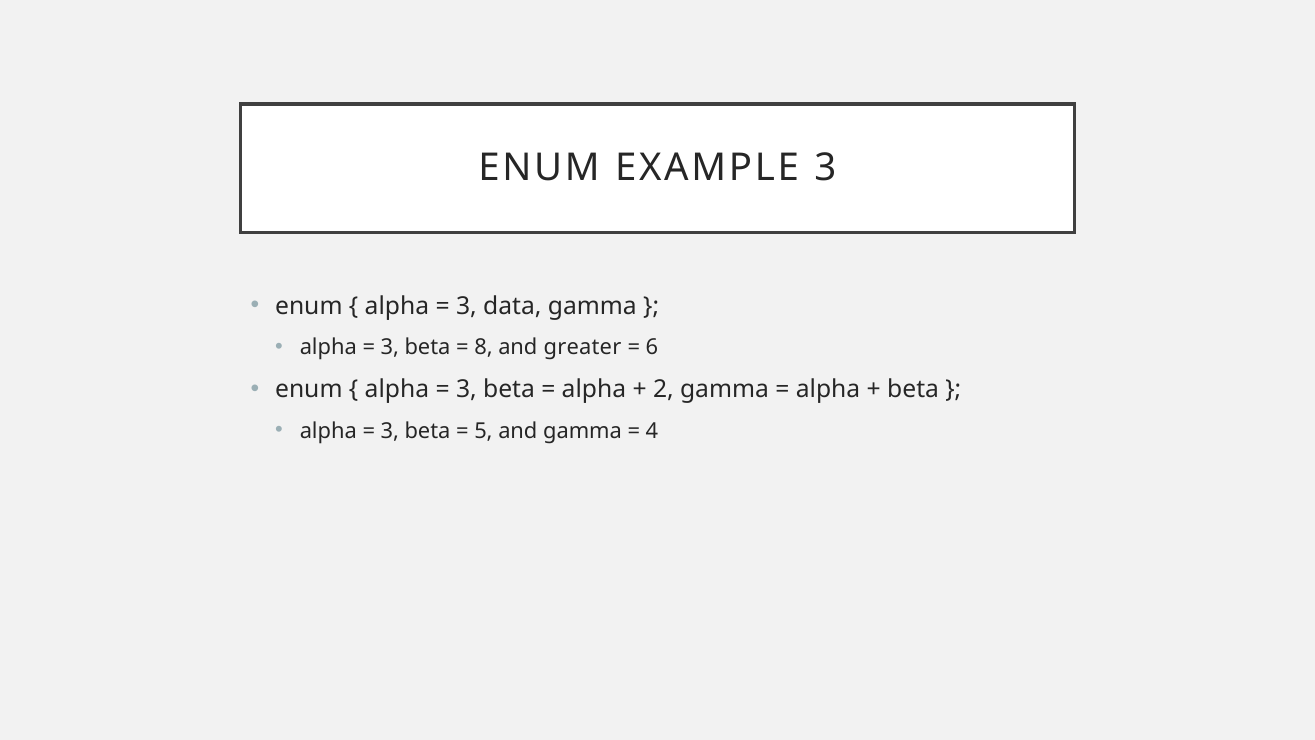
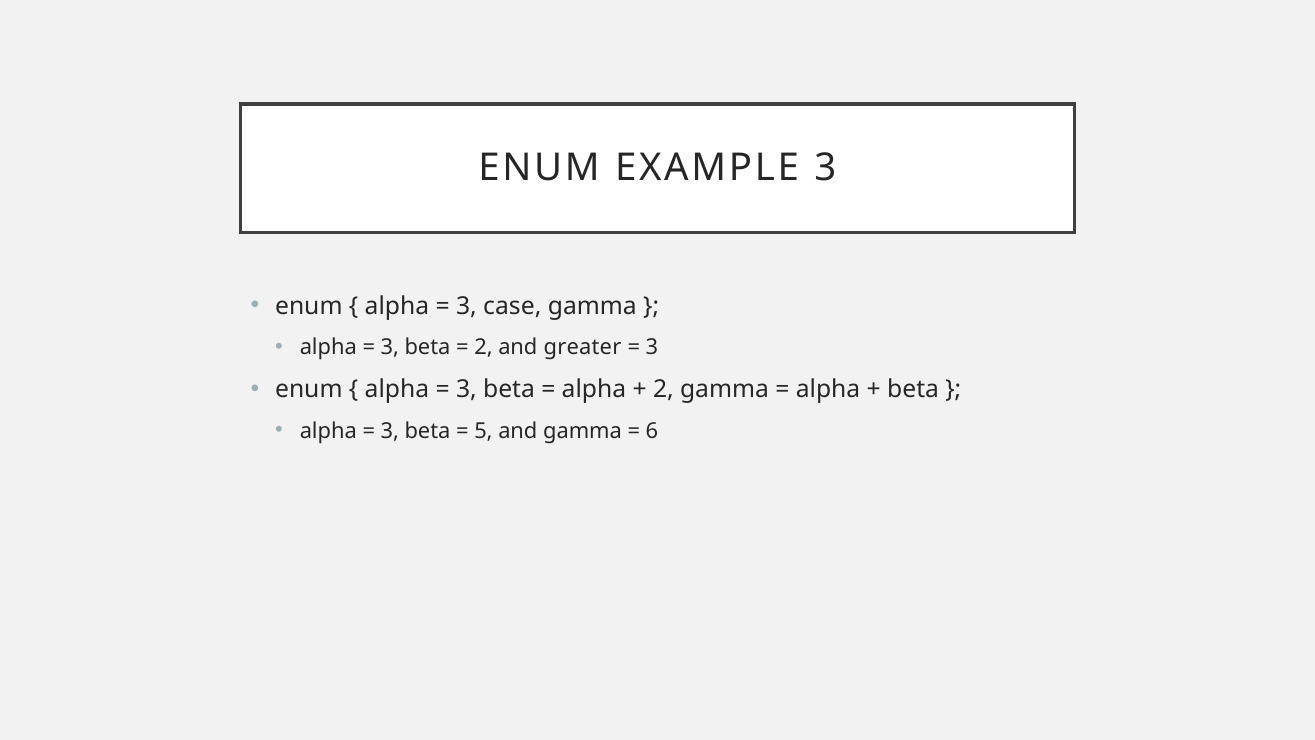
data: data -> case (512, 306)
8: 8 -> 2 (483, 347)
6: 6 -> 3 (652, 347)
4: 4 -> 6 (652, 431)
